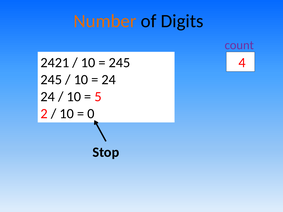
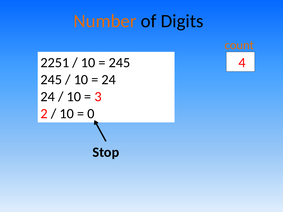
count colour: purple -> orange (239, 45)
2421: 2421 -> 2251 (55, 63)
5: 5 -> 3 (98, 97)
